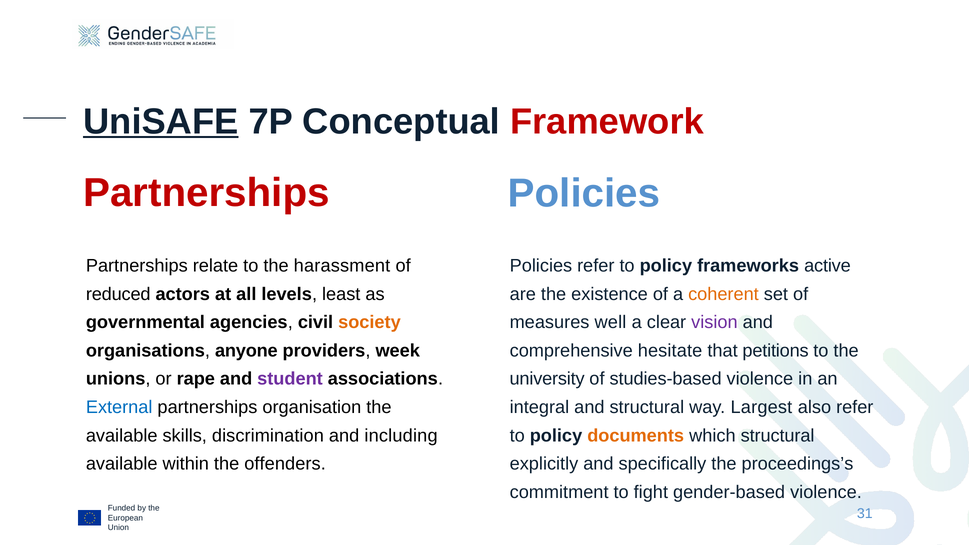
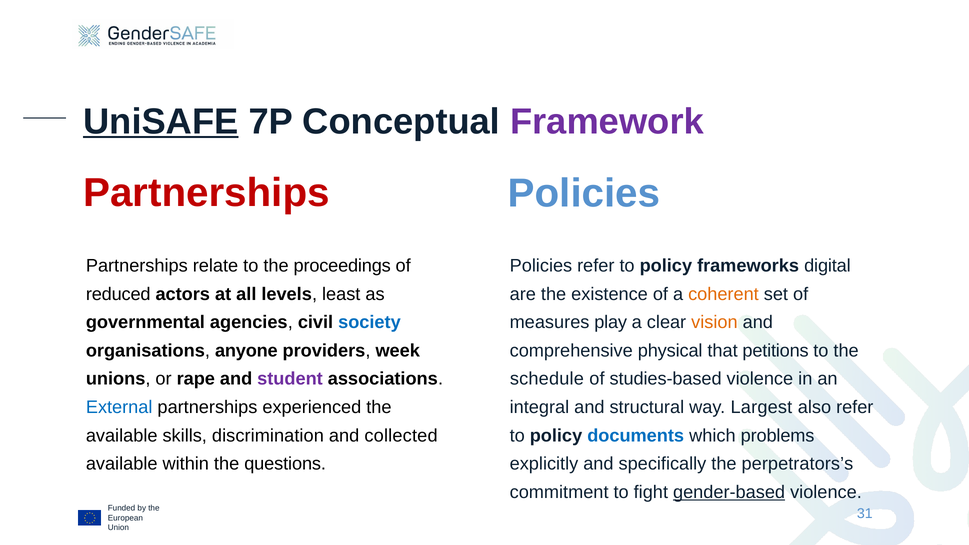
Framework colour: red -> purple (607, 122)
harassment: harassment -> proceedings (342, 266)
active: active -> digital (827, 266)
society colour: orange -> blue (369, 322)
well: well -> play (611, 322)
vision colour: purple -> orange (714, 322)
hesitate: hesitate -> physical (670, 351)
university: university -> schedule (547, 379)
organisation: organisation -> experienced (312, 407)
including: including -> collected (401, 436)
documents colour: orange -> blue (636, 436)
which structural: structural -> problems (778, 436)
offenders: offenders -> questions (285, 464)
proceedings’s: proceedings’s -> perpetrators’s (797, 464)
gender-based underline: none -> present (729, 492)
